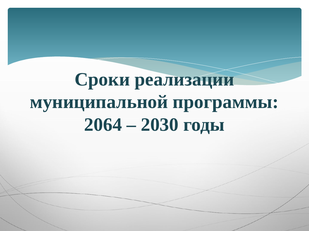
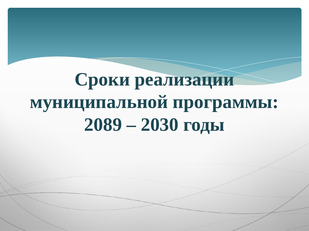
2064: 2064 -> 2089 (103, 125)
